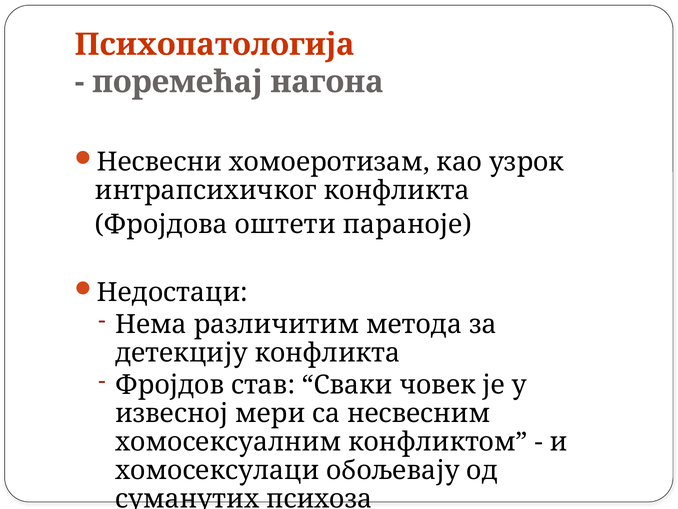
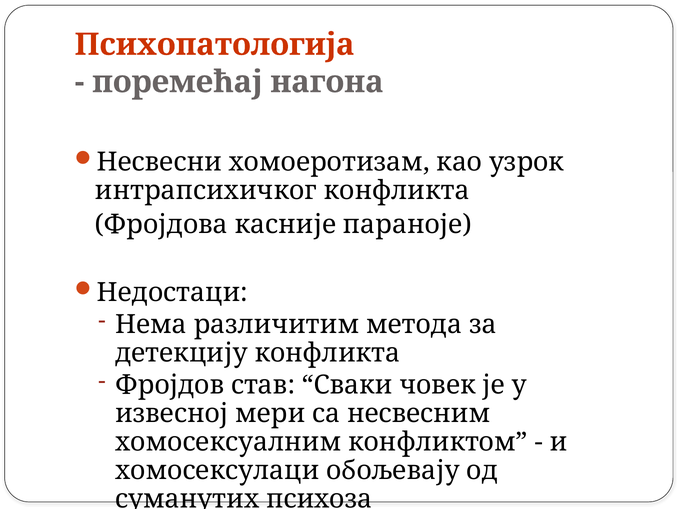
оштети: оштети -> касније (285, 224)
